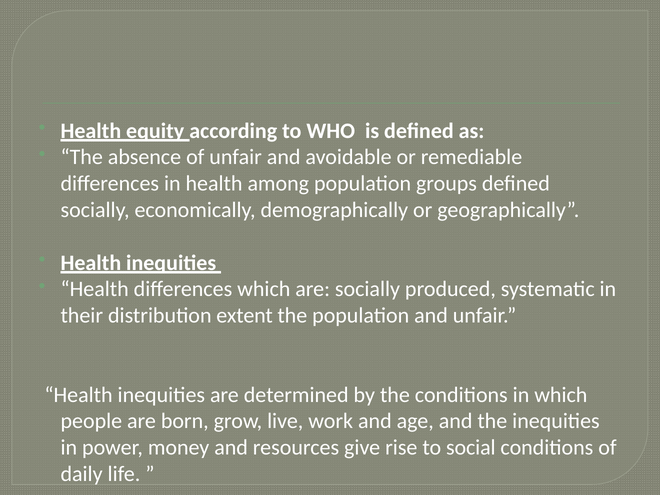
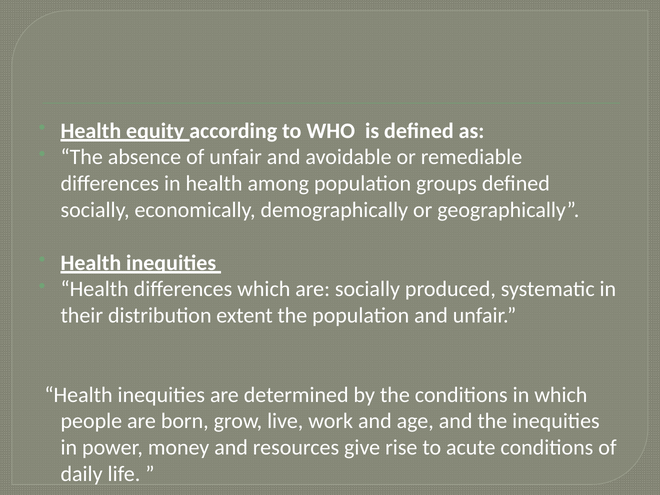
social: social -> acute (471, 448)
